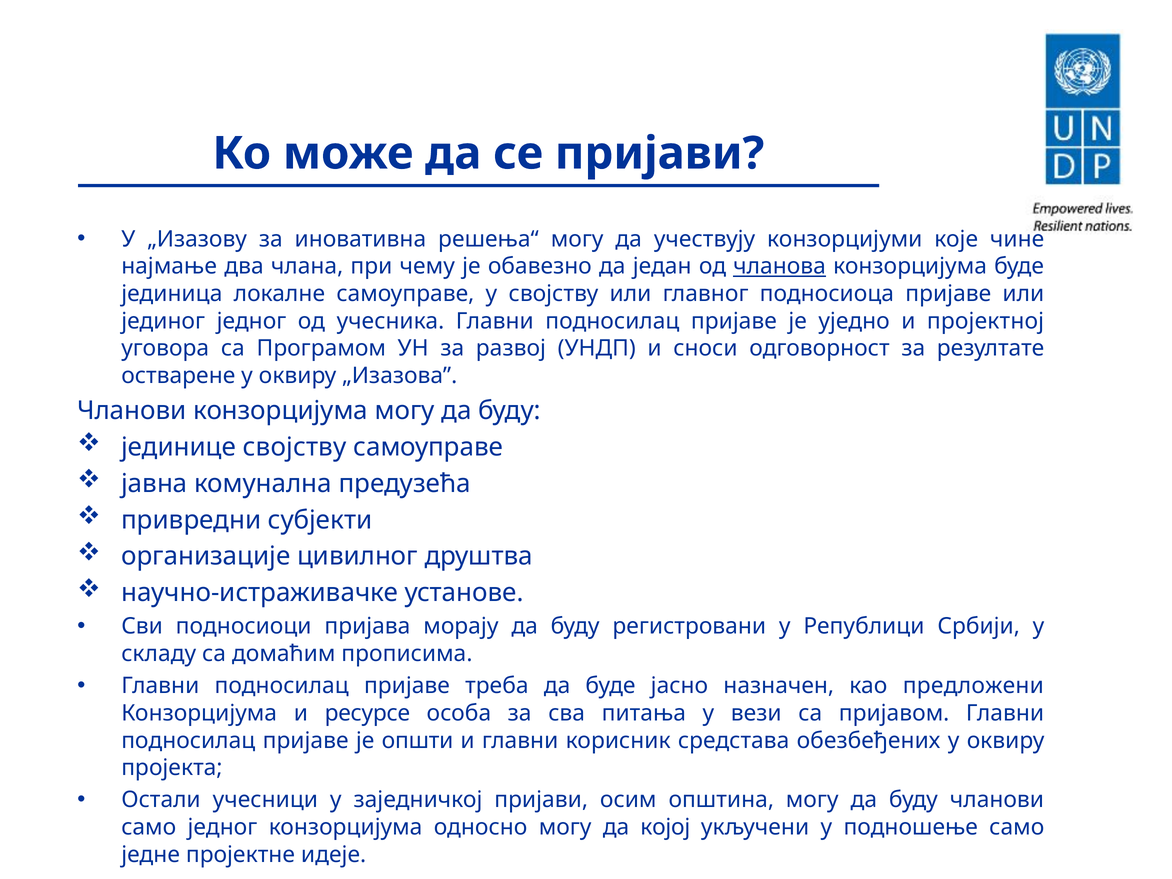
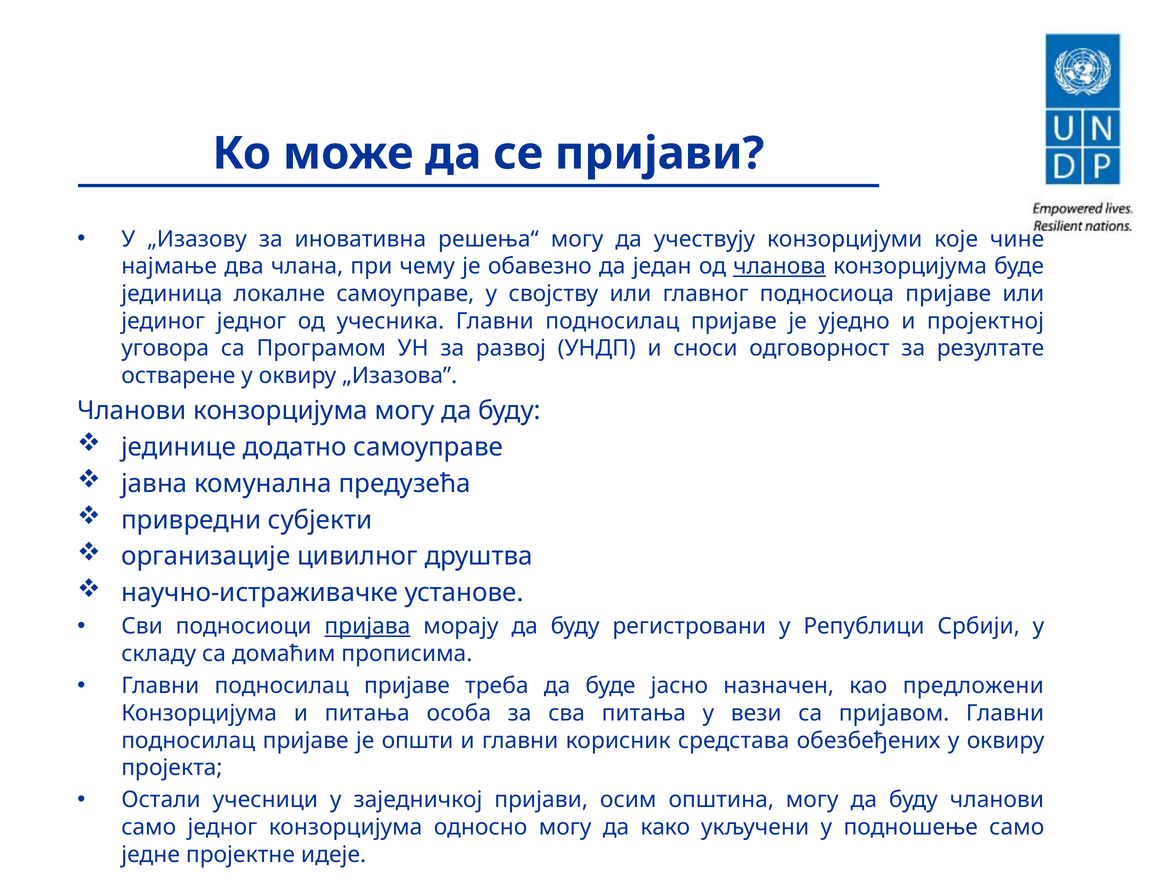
јединице својству: својству -> додатно (295, 447)
пријава underline: none -> present (367, 626)
и ресурсе: ресурсе -> питања (367, 713)
којој: којој -> како (665, 827)
